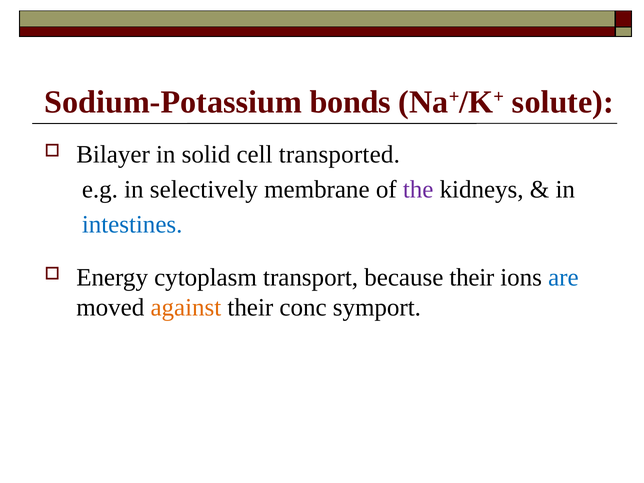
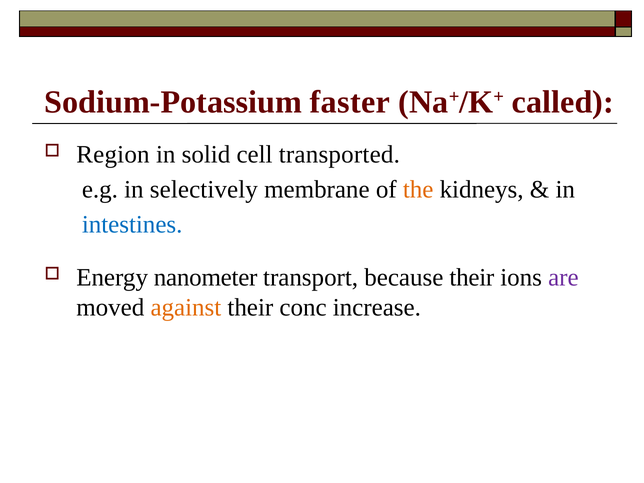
bonds: bonds -> faster (350, 102)
solute: solute -> called (563, 102)
Bilayer: Bilayer -> Region (113, 155)
the colour: purple -> orange (418, 190)
cytoplasm: cytoplasm -> nanometer (206, 277)
are colour: blue -> purple (563, 277)
symport: symport -> increase (377, 307)
